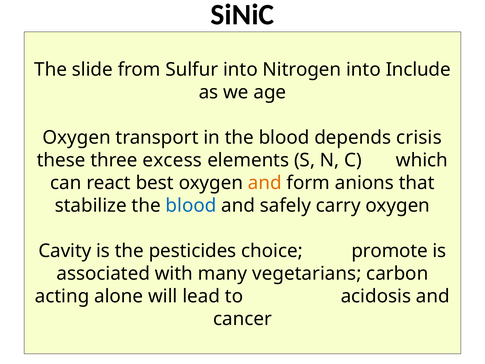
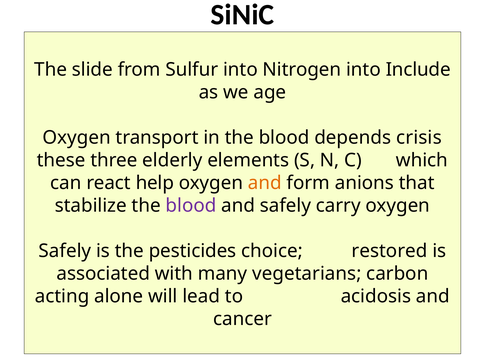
excess: excess -> elderly (172, 160)
best: best -> help (155, 183)
blood colour: blue -> purple (191, 205)
Cavity: Cavity -> Safely (65, 251)
promote: promote -> restored (390, 251)
